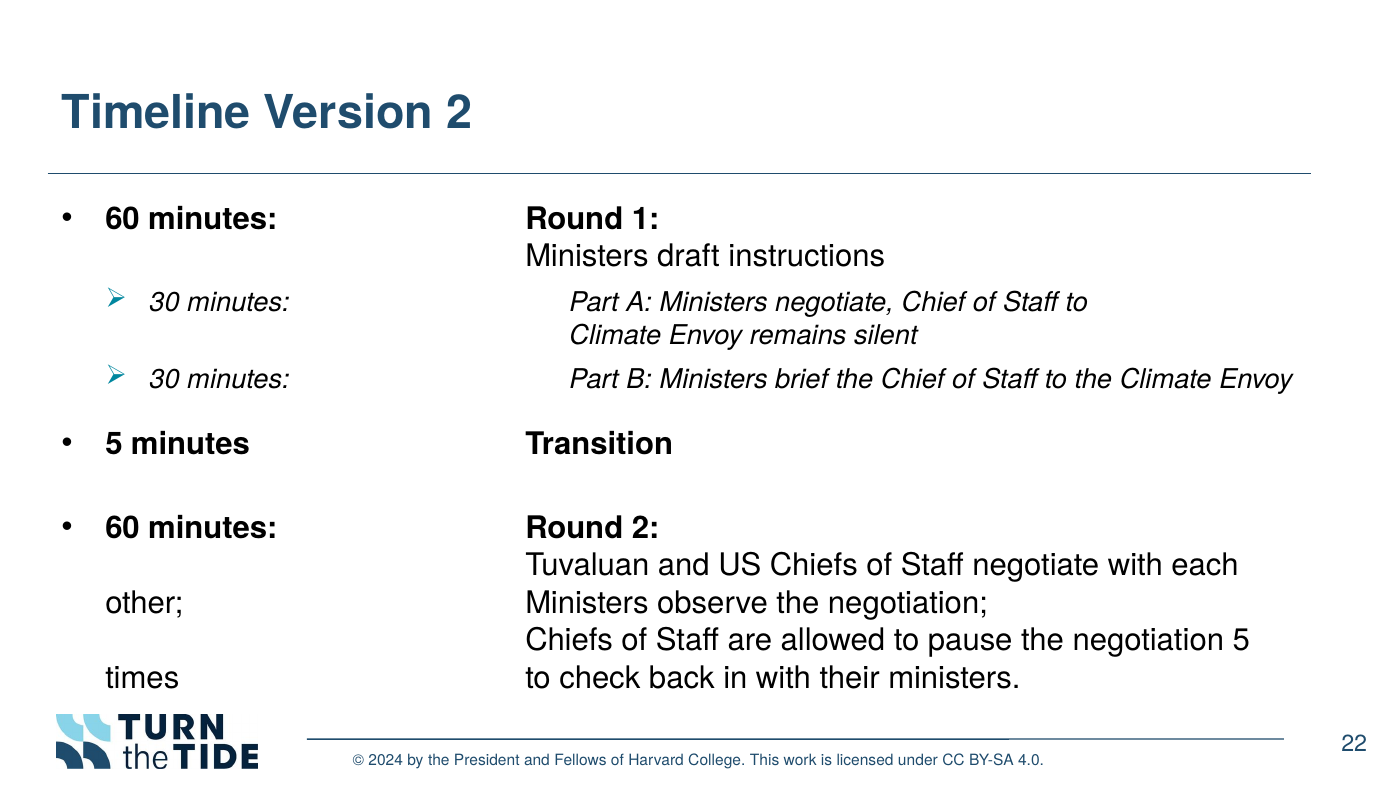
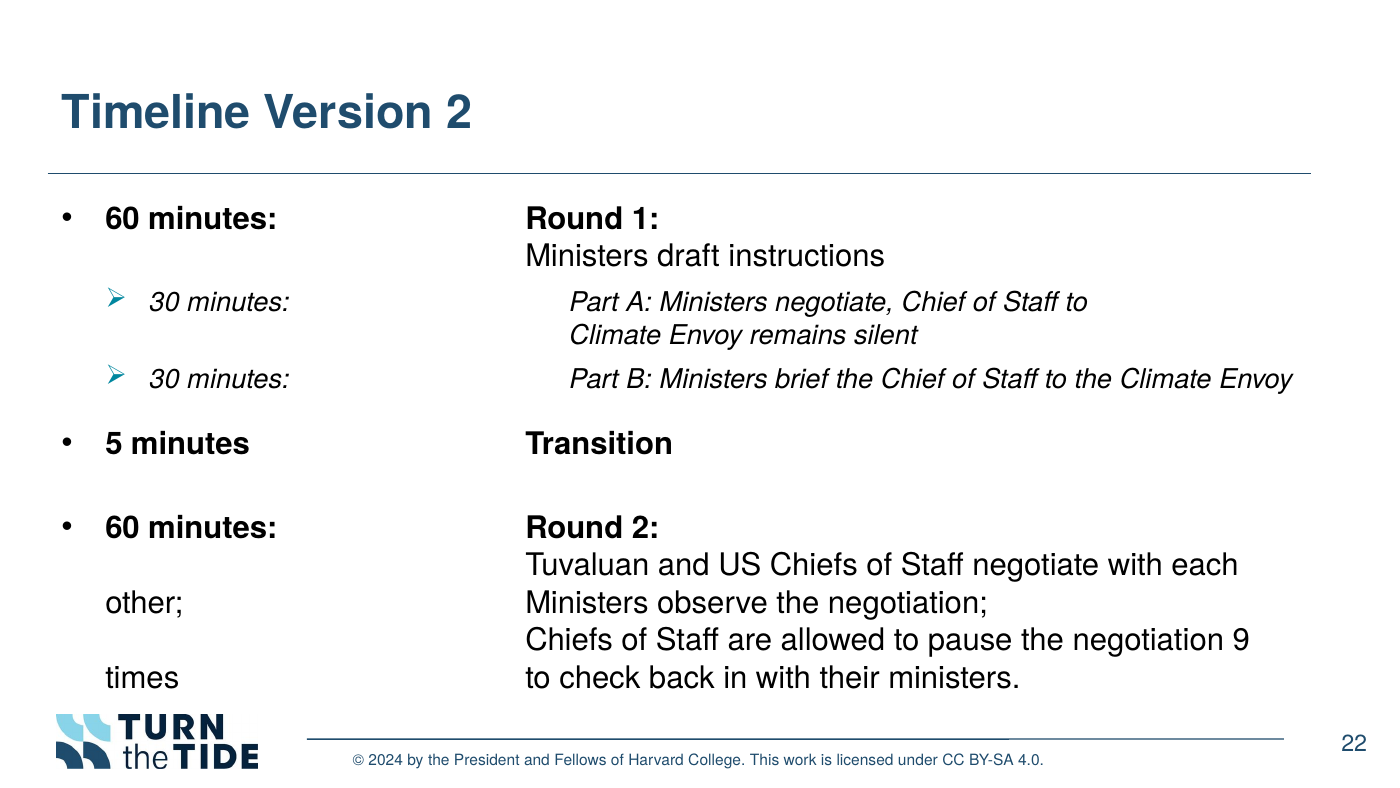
negotiation 5: 5 -> 9 (1241, 640)
